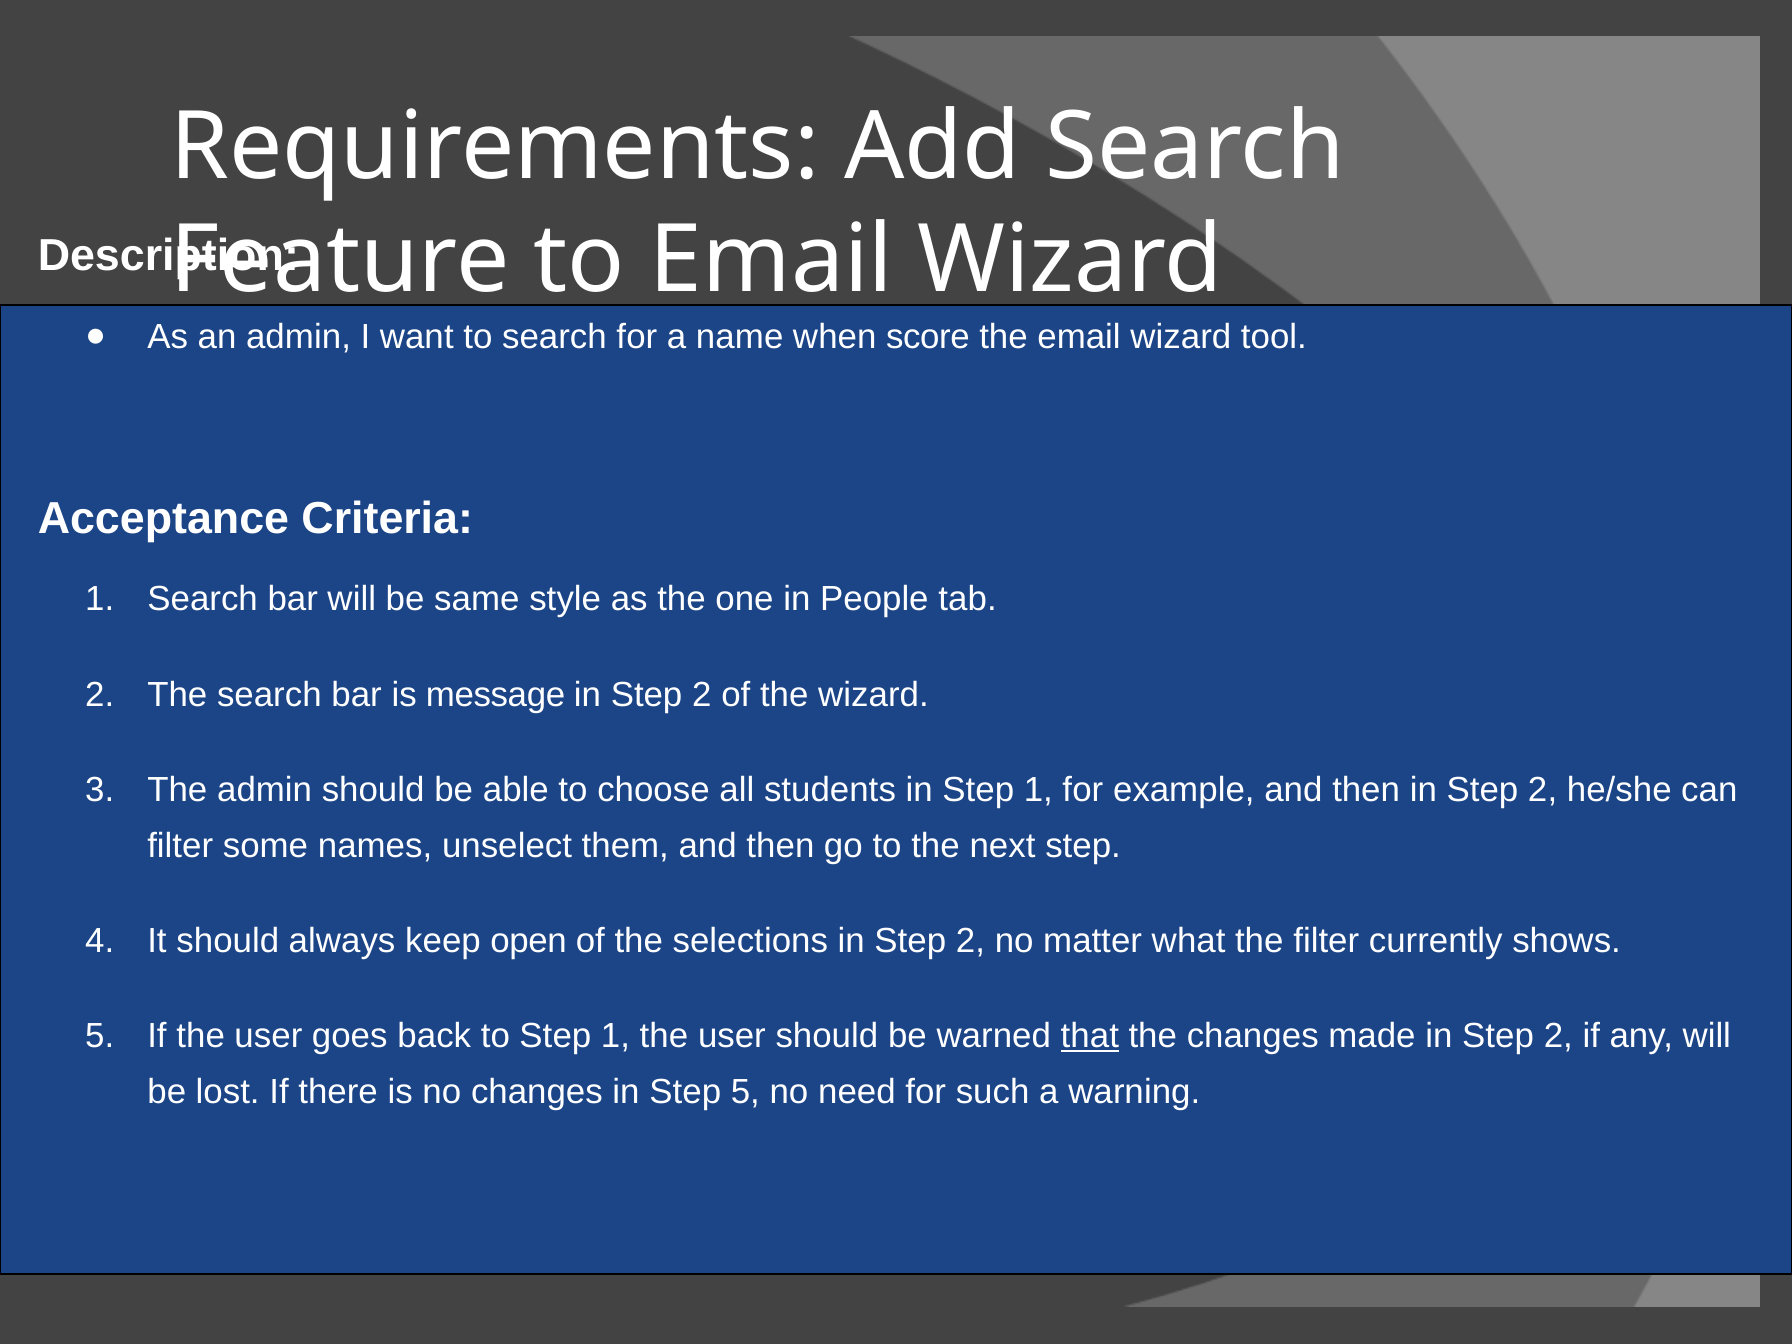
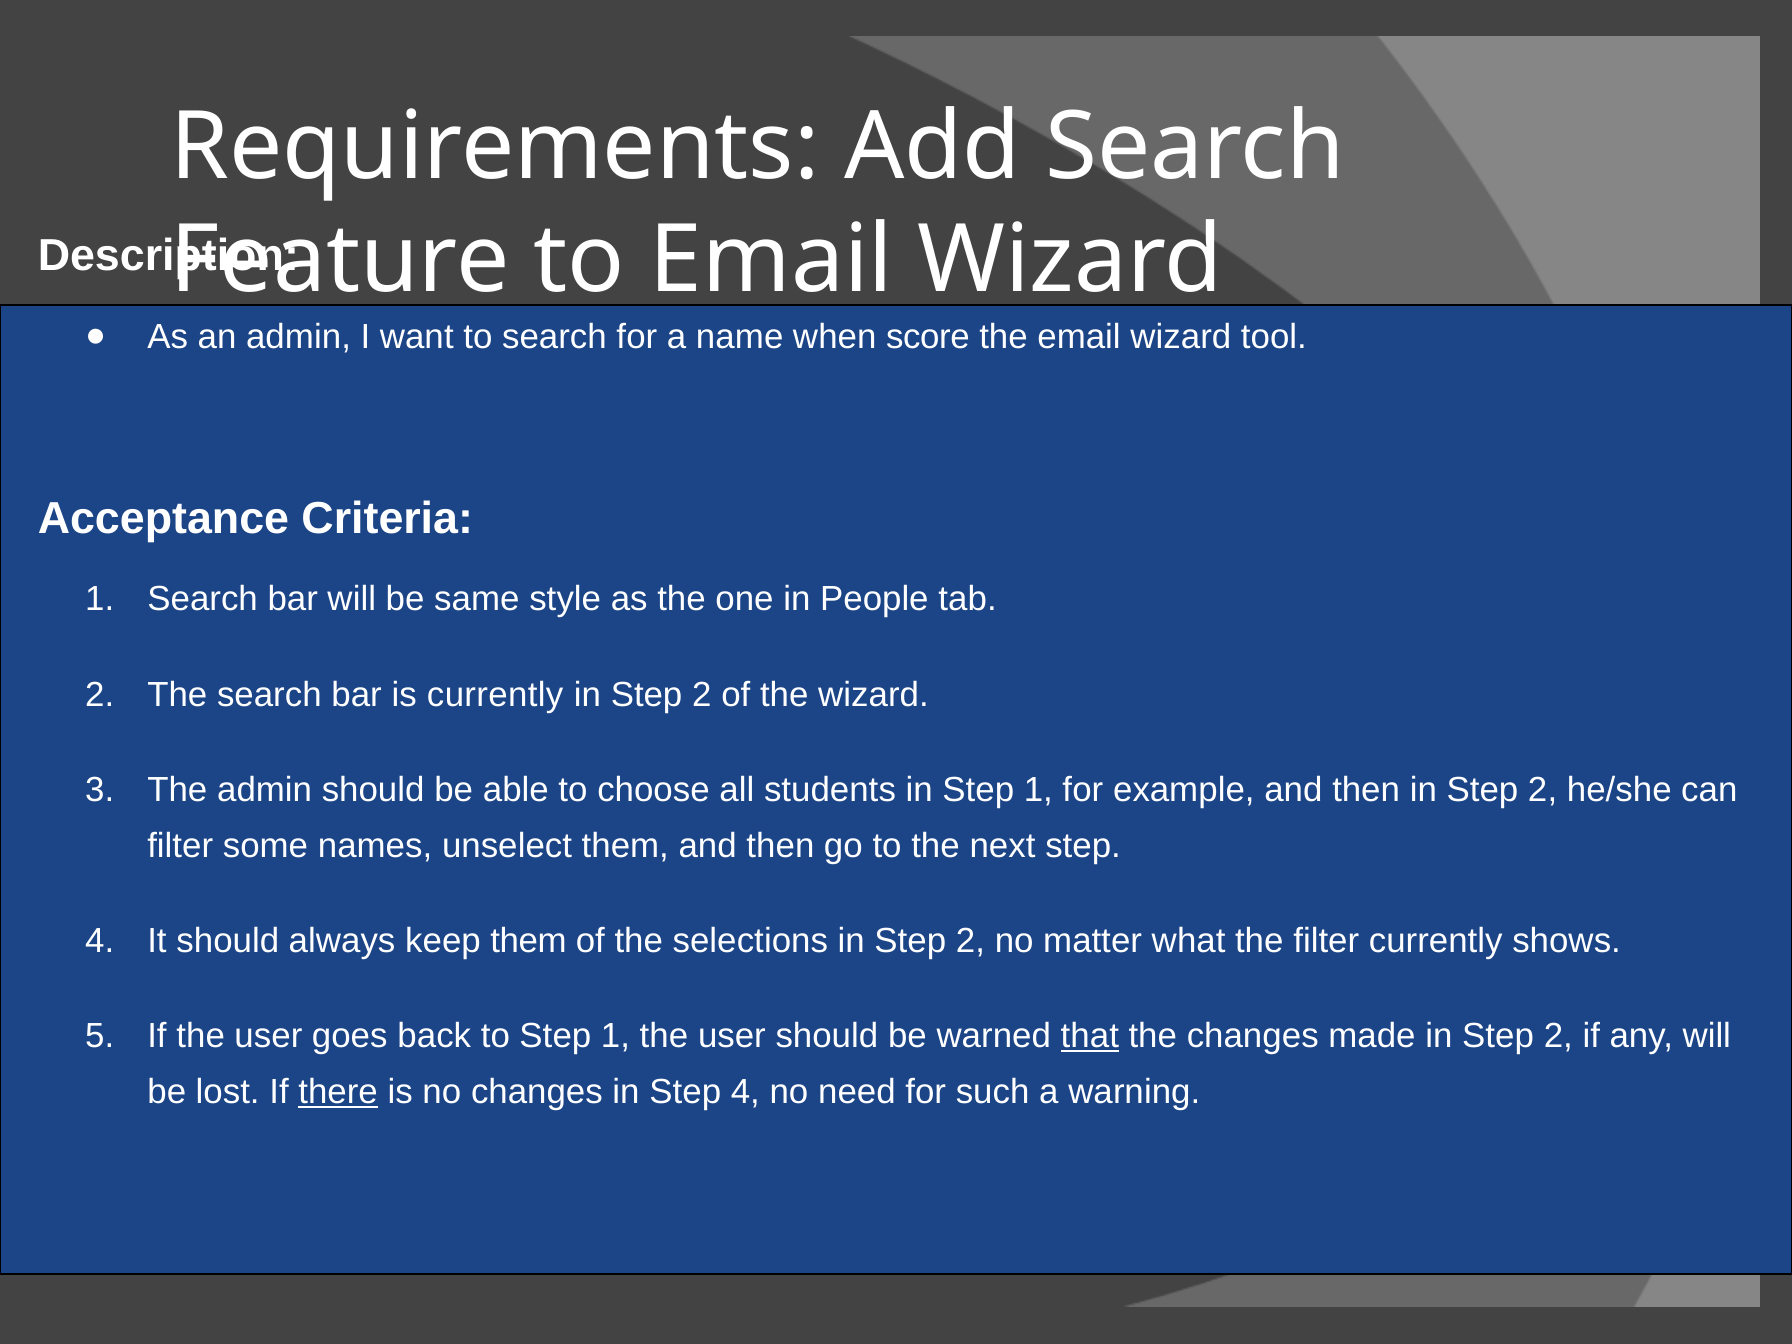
is message: message -> currently (495, 695)
keep open: open -> them (529, 941)
there underline: none -> present (338, 1092)
in Step 5: 5 -> 4 (745, 1092)
